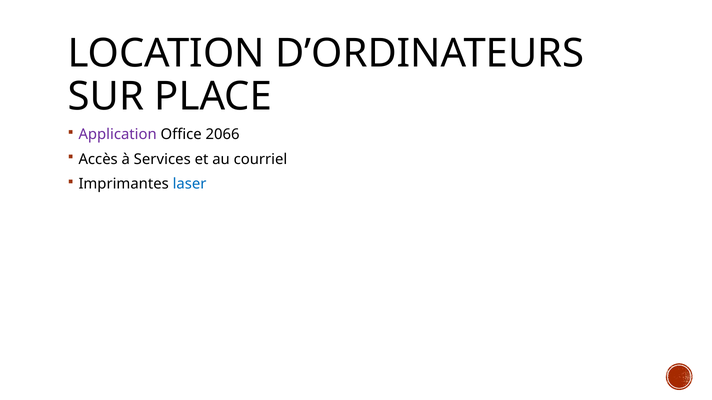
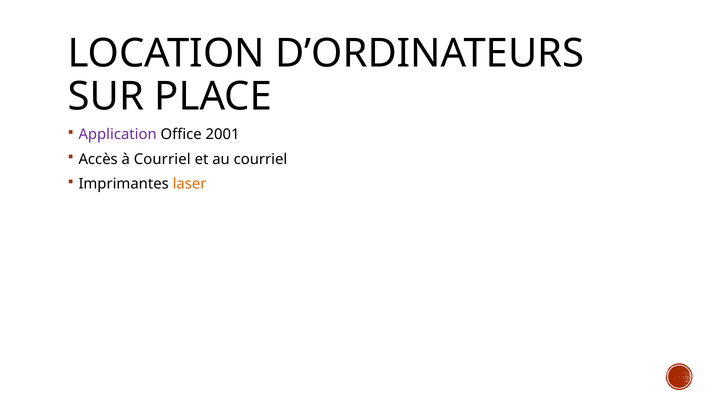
2066: 2066 -> 2001 (223, 134)
à Services: Services -> Courriel (162, 159)
laser colour: blue -> orange (190, 184)
